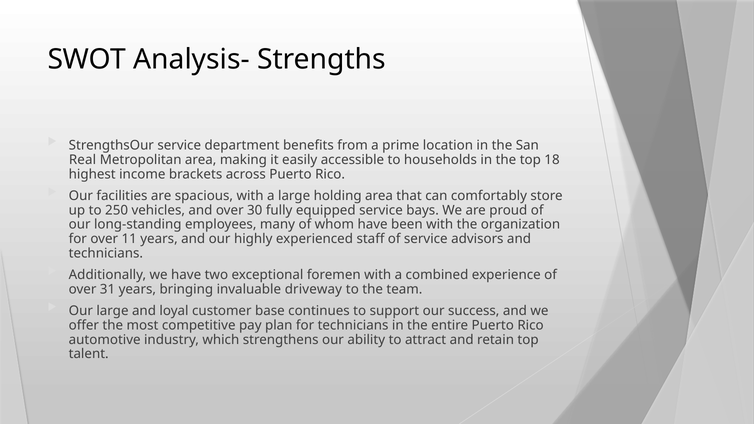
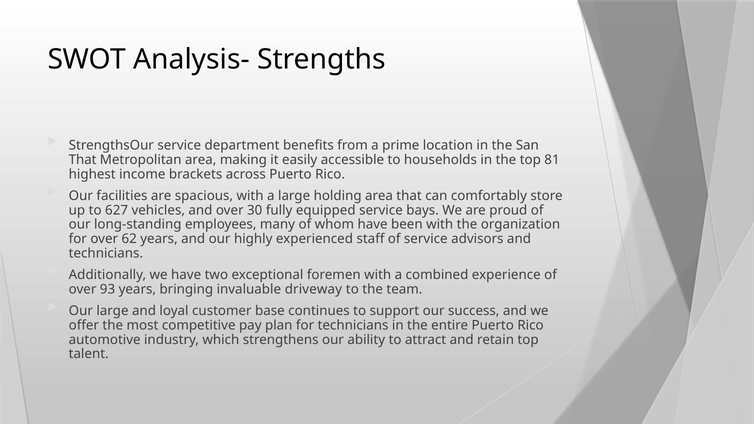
Real: Real -> That (83, 160)
18: 18 -> 81 (552, 160)
250: 250 -> 627 (117, 210)
11: 11 -> 62 (129, 239)
31: 31 -> 93 (107, 289)
